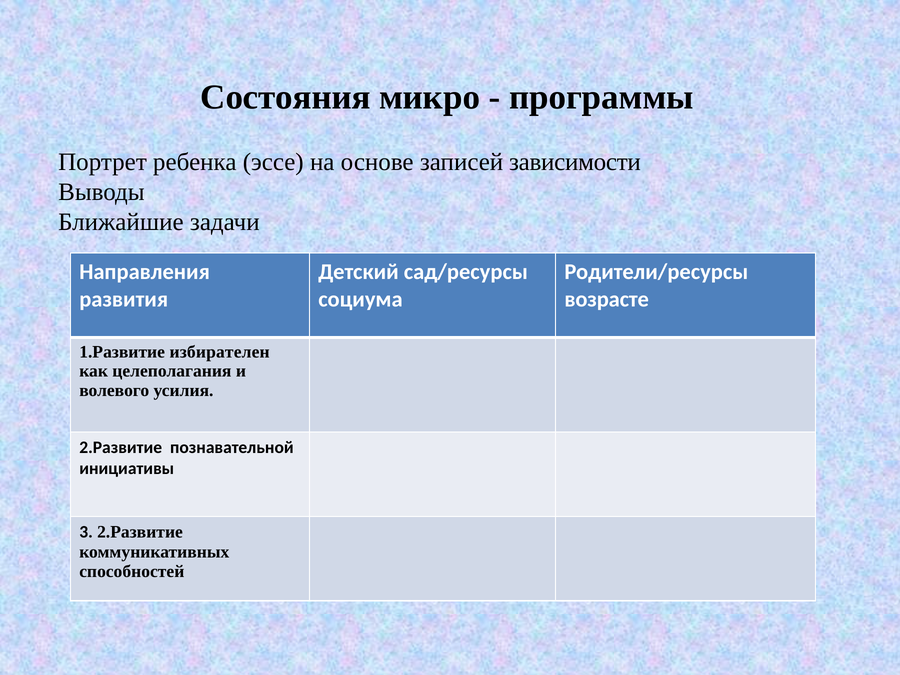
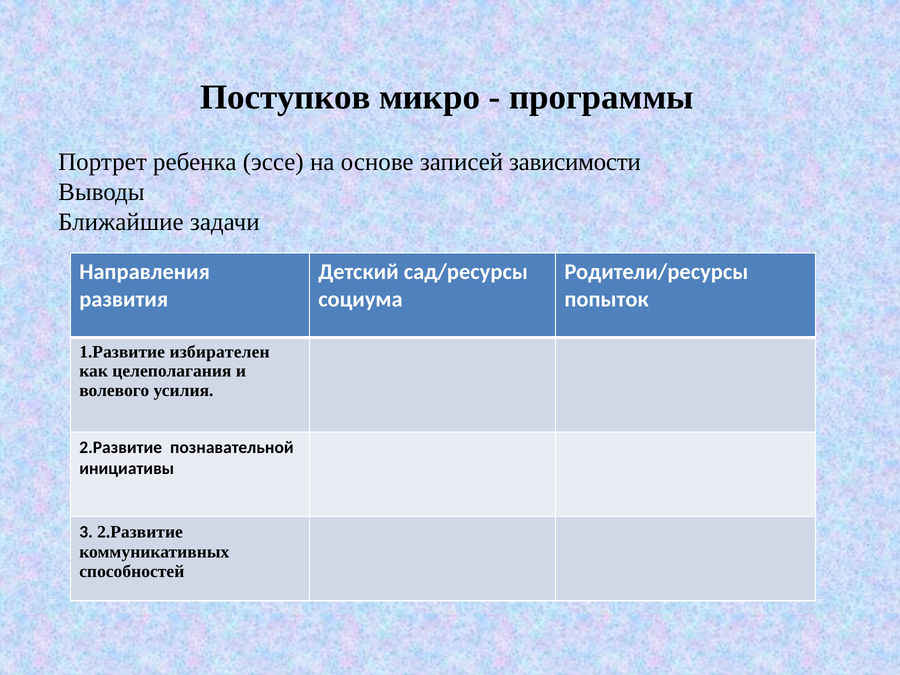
Состояния: Состояния -> Поступков (285, 97)
возрасте: возрасте -> попыток (607, 299)
